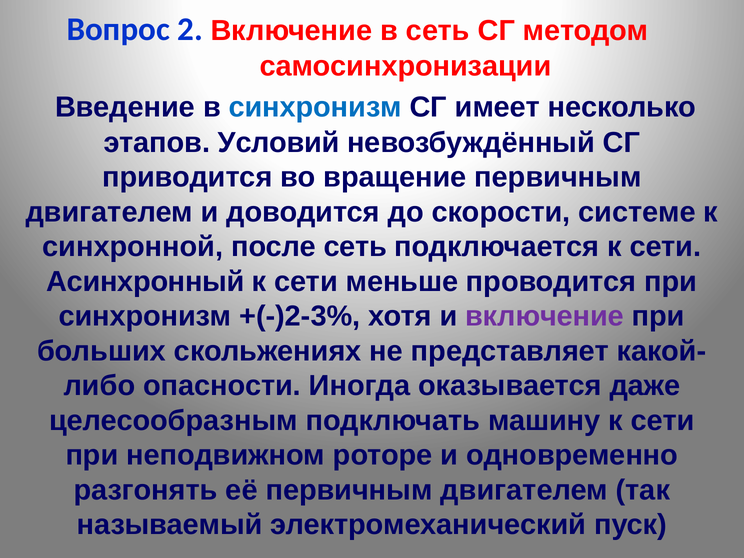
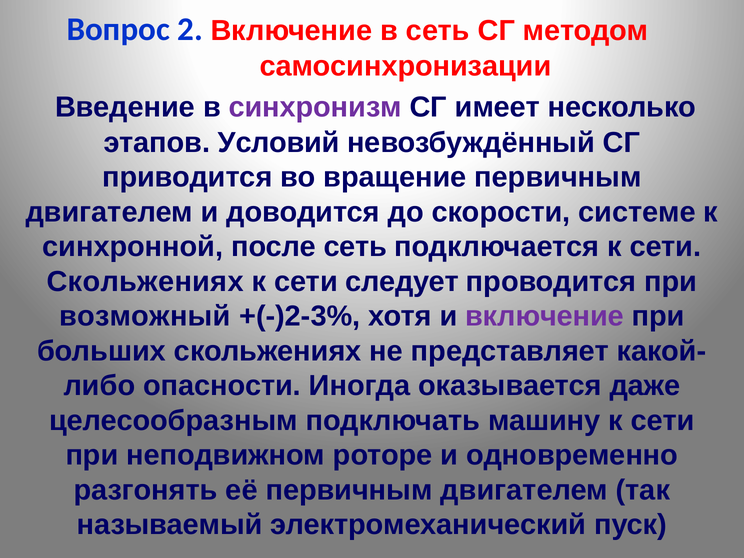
синхронизм colour: blue -> purple (315, 107)
Асинхронный: Асинхронный -> Скольжениях (145, 282)
меньше: меньше -> следует (402, 282)
синхронизм: синхронизм -> возможный (145, 316)
